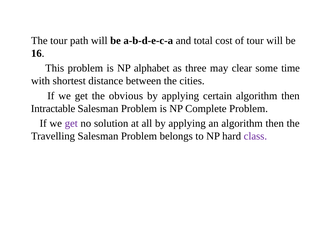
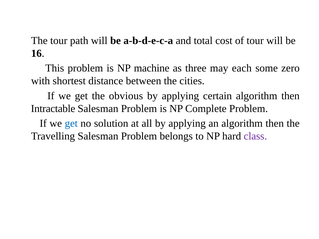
alphabet: alphabet -> machine (152, 68)
clear: clear -> each (242, 68)
time: time -> zero (290, 68)
get colour: purple -> blue (71, 124)
